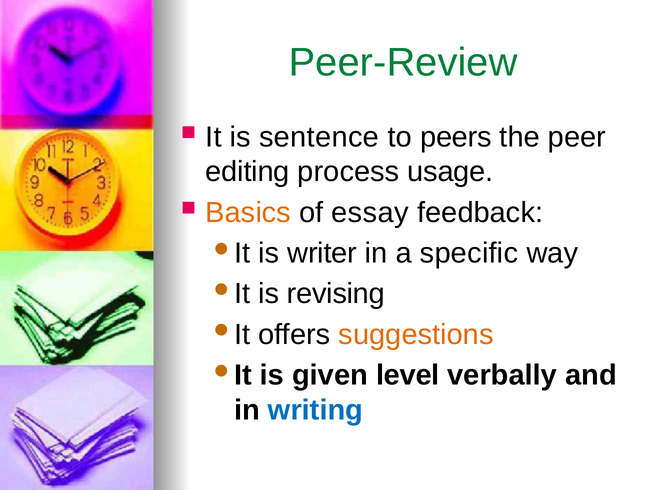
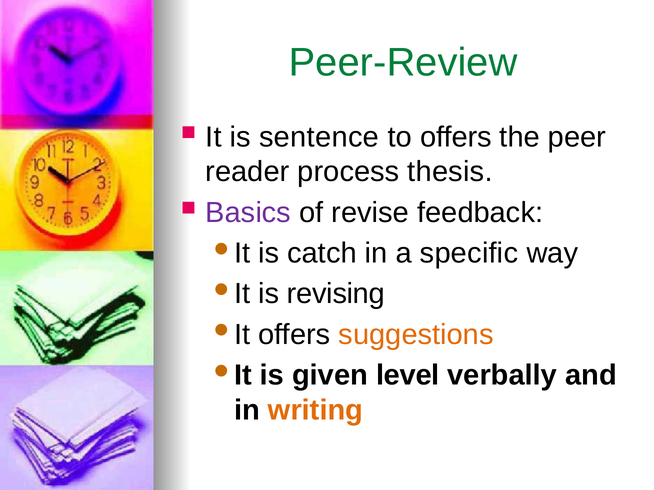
to peers: peers -> offers (456, 137)
editing: editing -> reader (247, 172)
usage: usage -> thesis (450, 172)
Basics colour: orange -> purple (248, 213)
essay: essay -> revise (370, 213)
writer: writer -> catch (322, 254)
writing colour: blue -> orange (316, 411)
